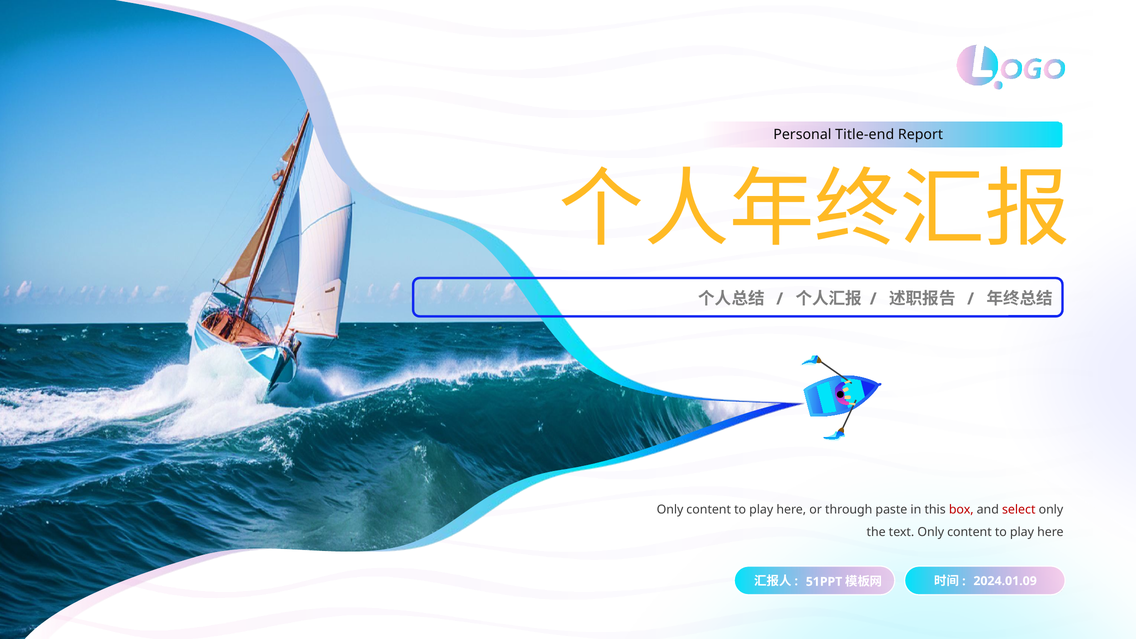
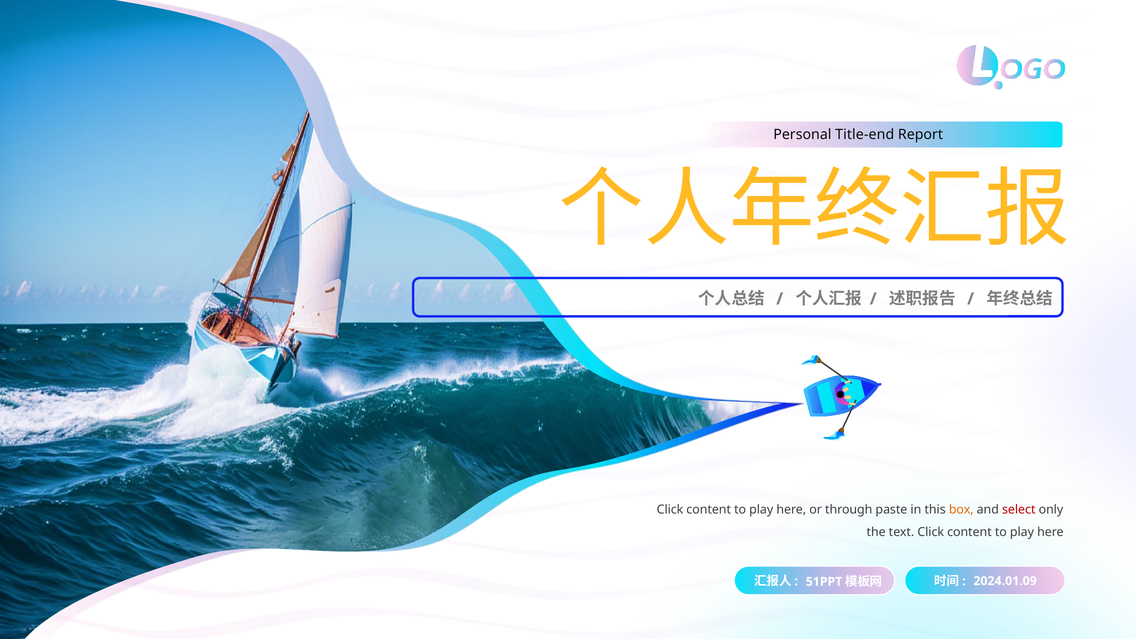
Only: Only -> Click (670, 510)
box colour: red -> orange (961, 510)
text Only: Only -> Click (931, 532)
